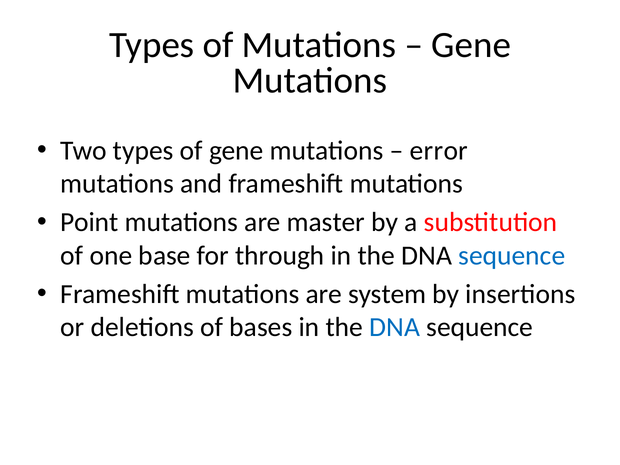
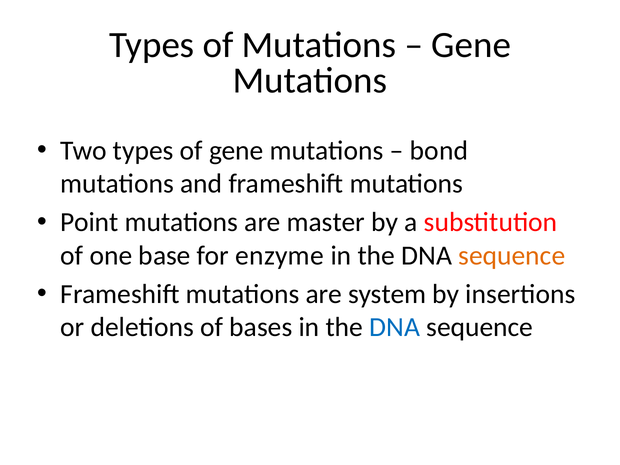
error: error -> bond (439, 151)
through: through -> enzyme (280, 255)
sequence colour: blue -> orange (512, 255)
